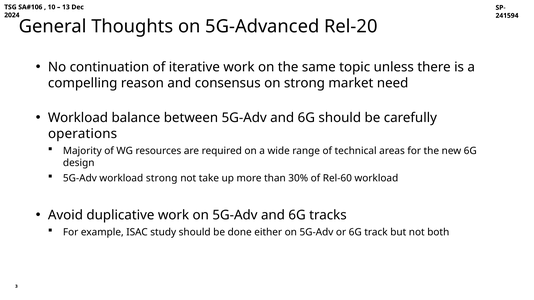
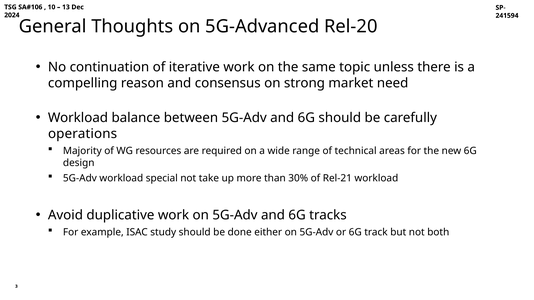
workload strong: strong -> special (162, 178)
Rel-60: Rel-60 -> Rel-21 (337, 178)
